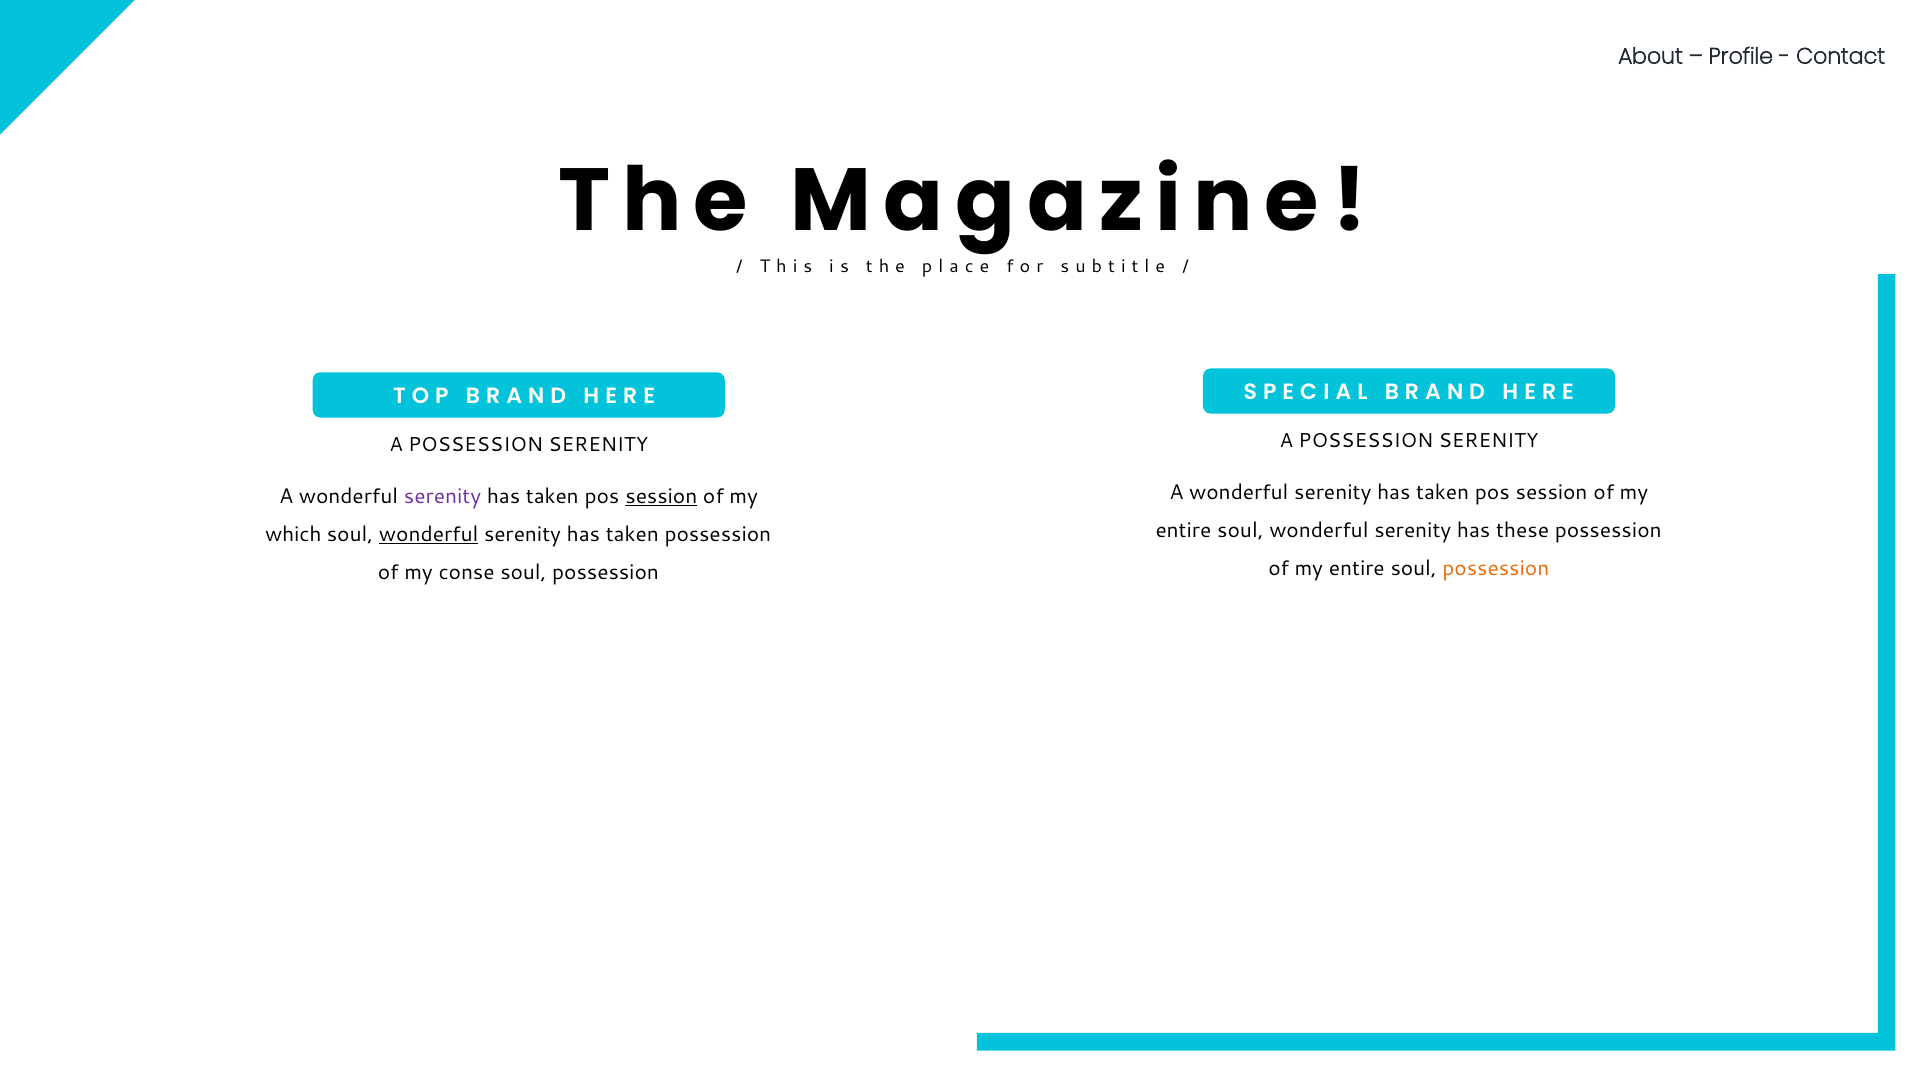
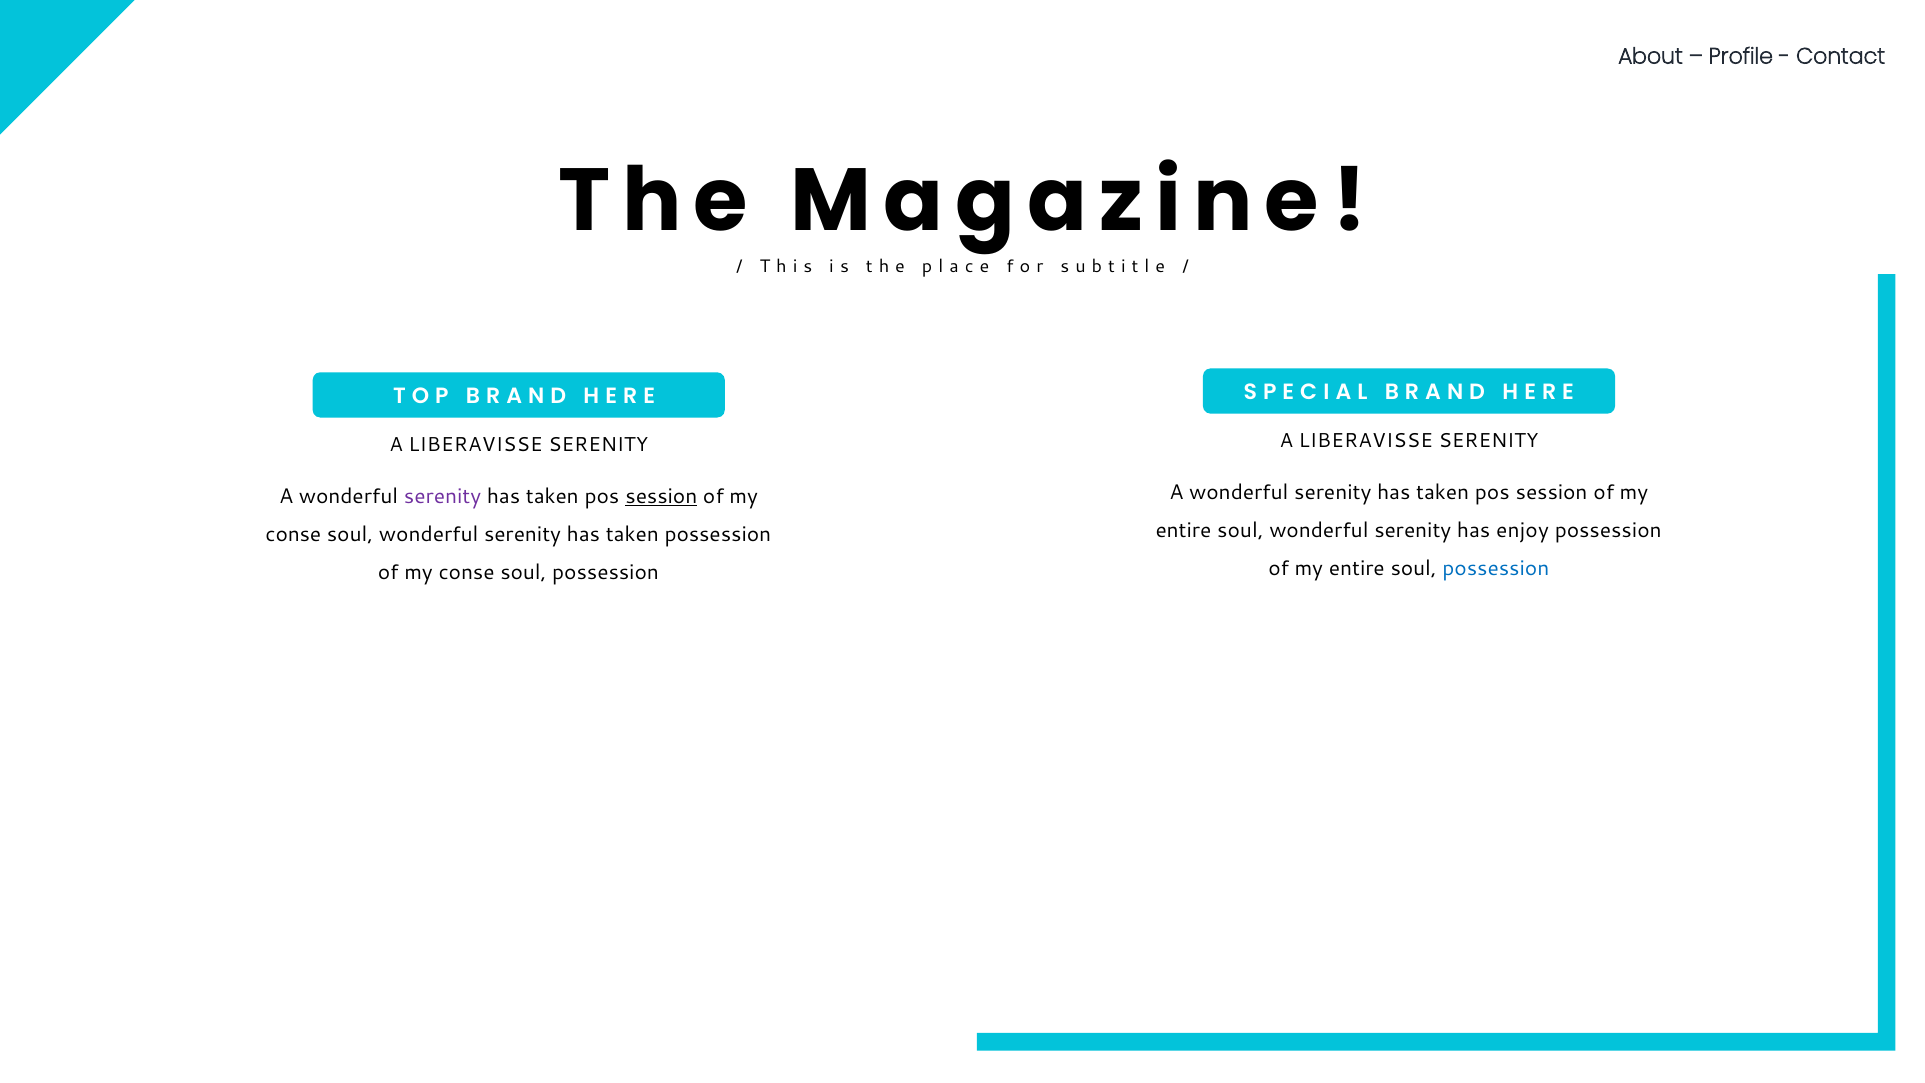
POSSESSION: POSSESSION -> LIBERAVISSE (1366, 441)
POSSESSION: POSSESSION -> LIBERAVISSE (475, 445)
these: these -> enjoy (1523, 530)
which: which -> conse (293, 534)
wonderful underline: present -> none (429, 534)
possession colour: orange -> blue (1496, 568)
